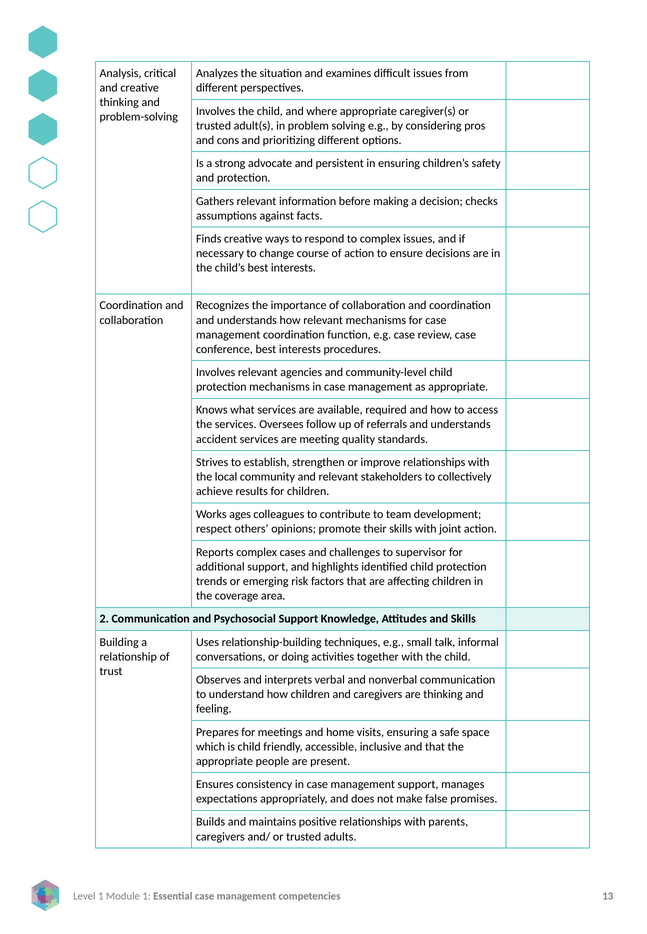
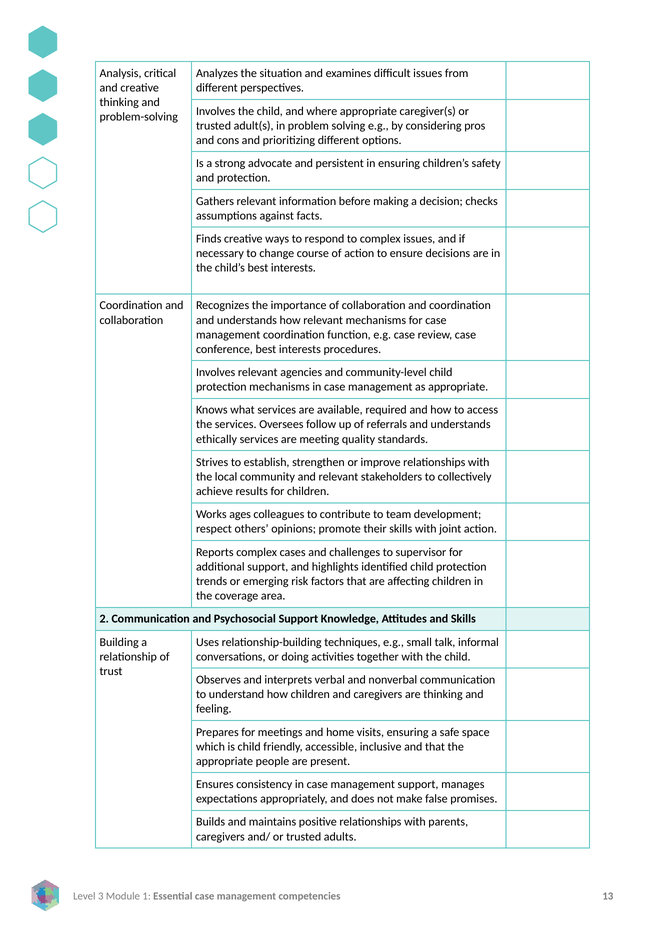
accident: accident -> ethically (217, 439)
1: 1 -> 3 (101, 897)
